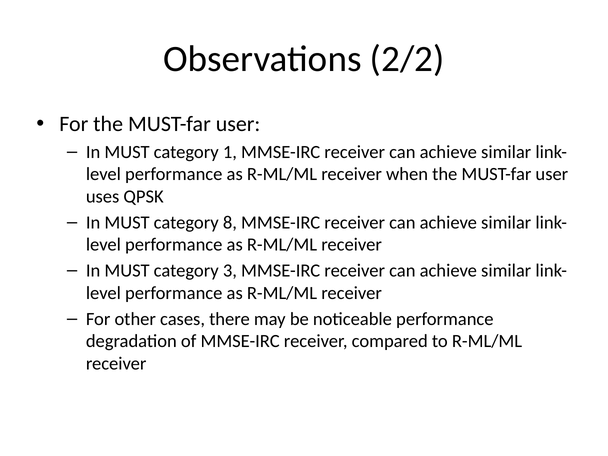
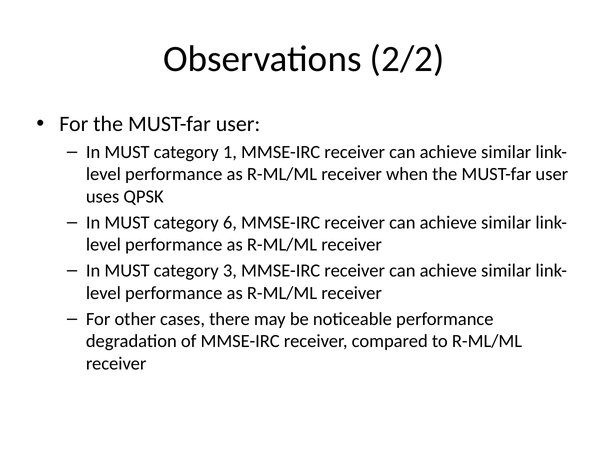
8: 8 -> 6 (230, 222)
